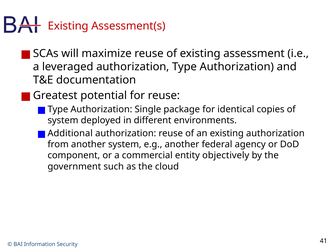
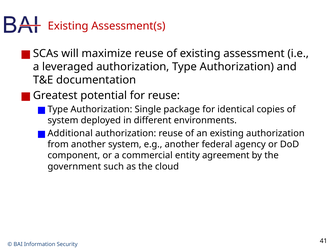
objectively: objectively -> agreement (226, 156)
